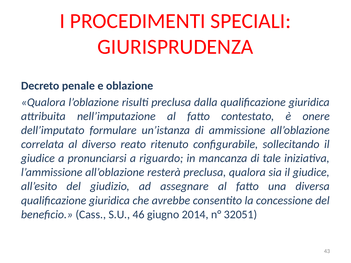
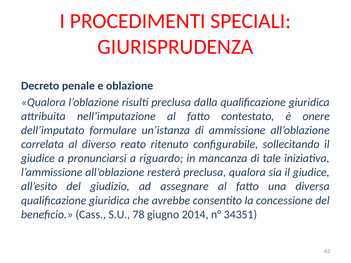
46: 46 -> 78 (139, 215)
32051: 32051 -> 34351 (241, 215)
